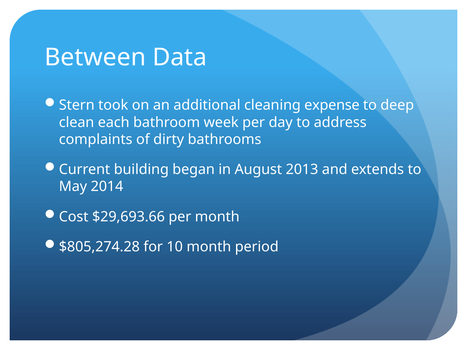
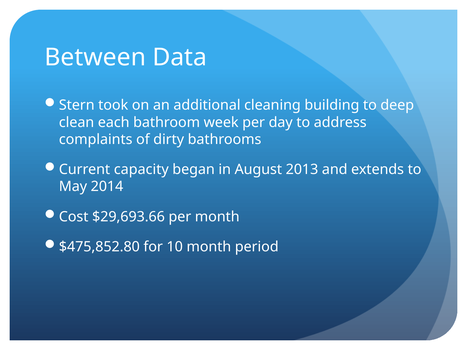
expense: expense -> building (332, 105)
building: building -> capacity (141, 170)
$805,274.28: $805,274.28 -> $475,852.80 (99, 247)
